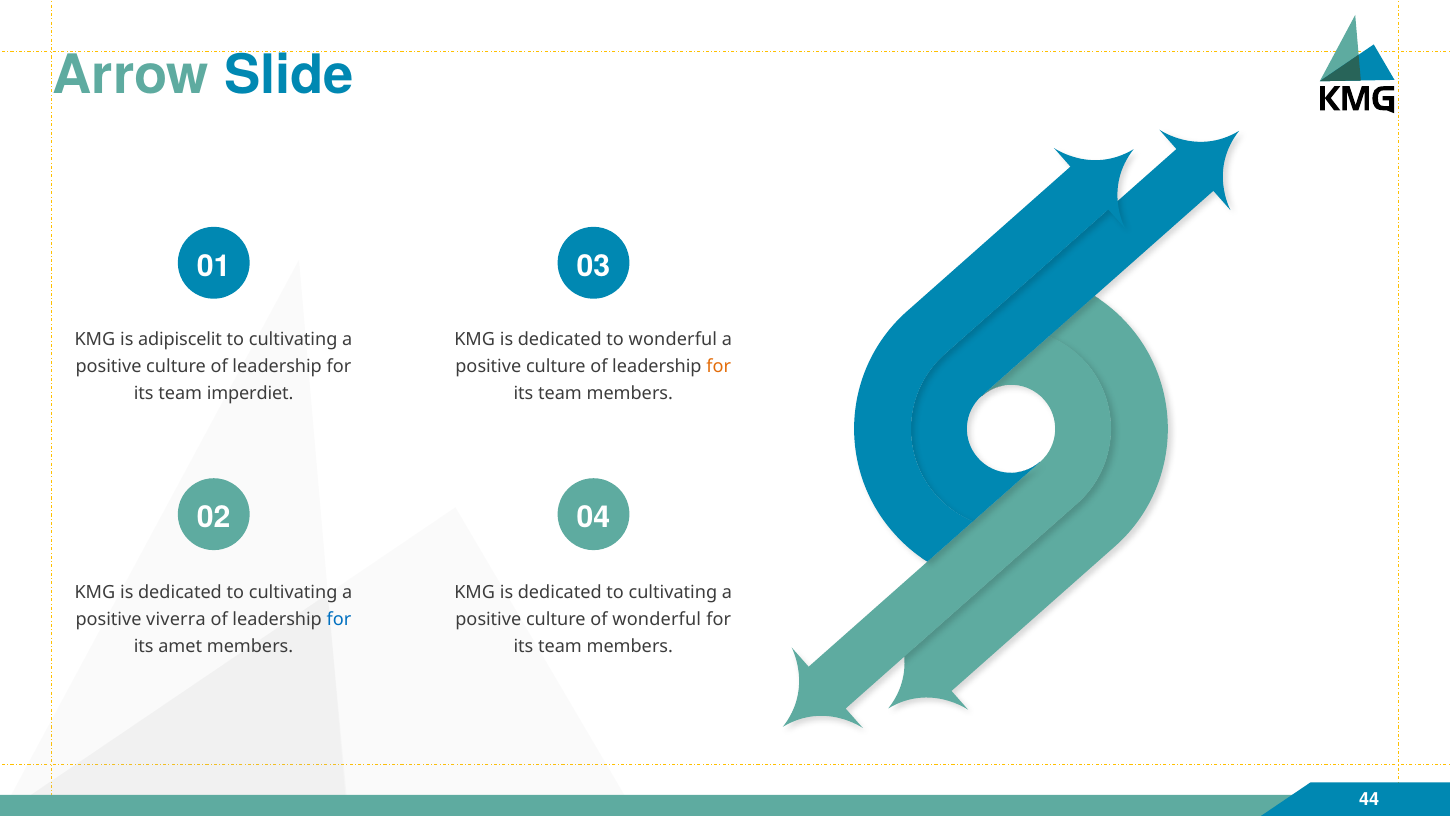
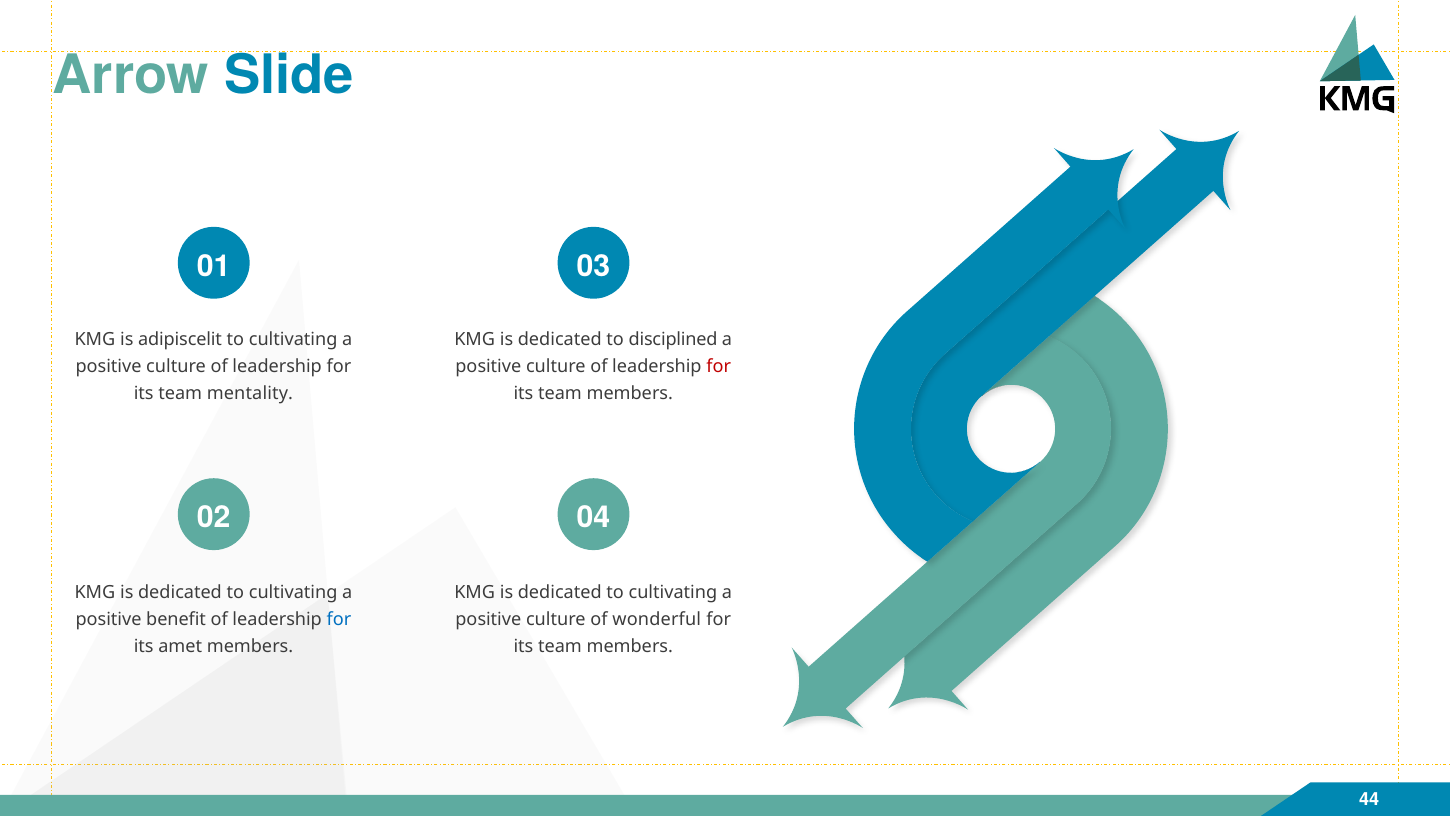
to wonderful: wonderful -> disciplined (673, 339)
for colour: orange -> red (719, 367)
imperdiet: imperdiet -> mentality (250, 394)
viverra: viverra -> benefit (176, 619)
